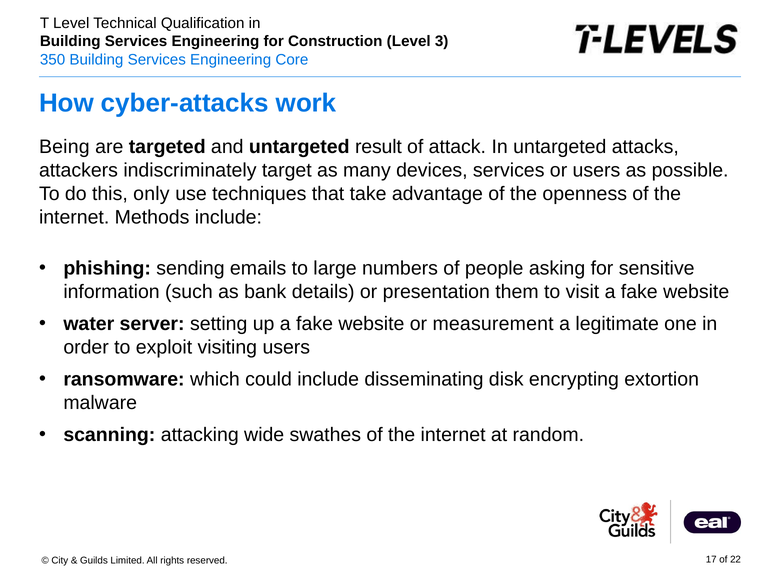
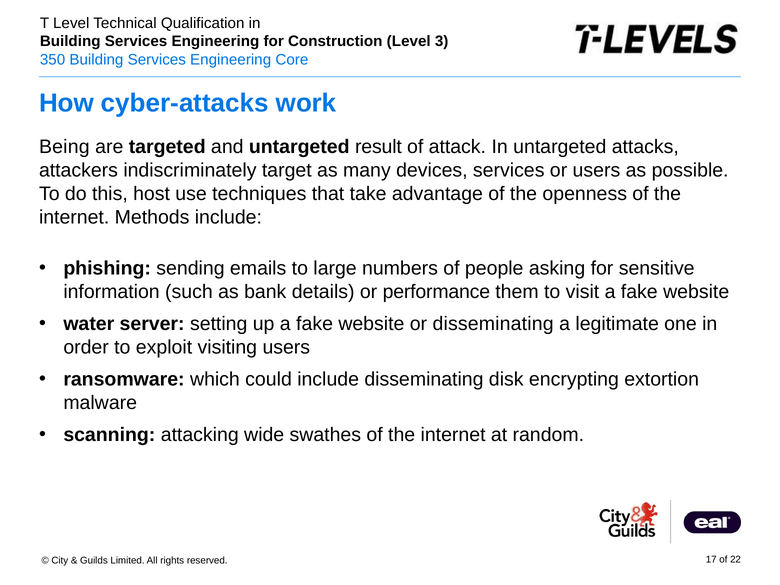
only: only -> host (152, 194)
presentation: presentation -> performance (436, 292)
or measurement: measurement -> disseminating (493, 324)
